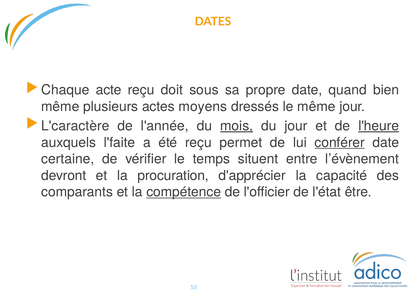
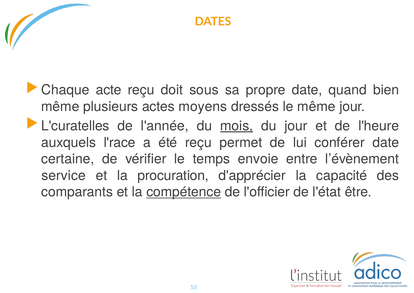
L'caractère: L'caractère -> L'curatelles (75, 126)
l'heure underline: present -> none (379, 126)
l'faite: l'faite -> l'race (120, 142)
conférer underline: present -> none (340, 142)
situent: situent -> envoie (258, 159)
devront: devront -> service (64, 175)
